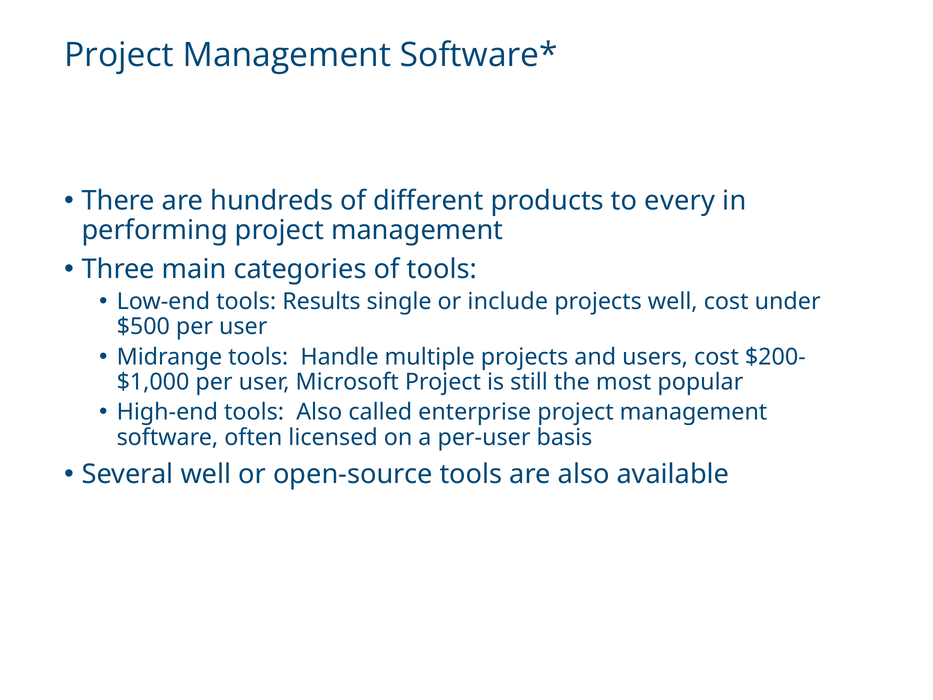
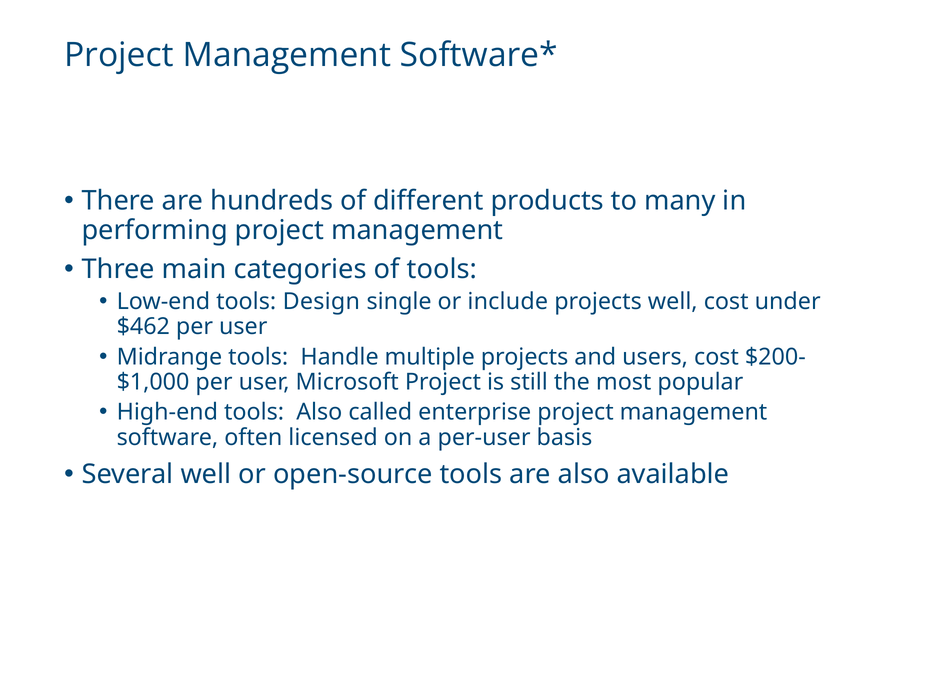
every: every -> many (680, 201)
Results: Results -> Design (321, 301)
$500: $500 -> $462 (143, 327)
